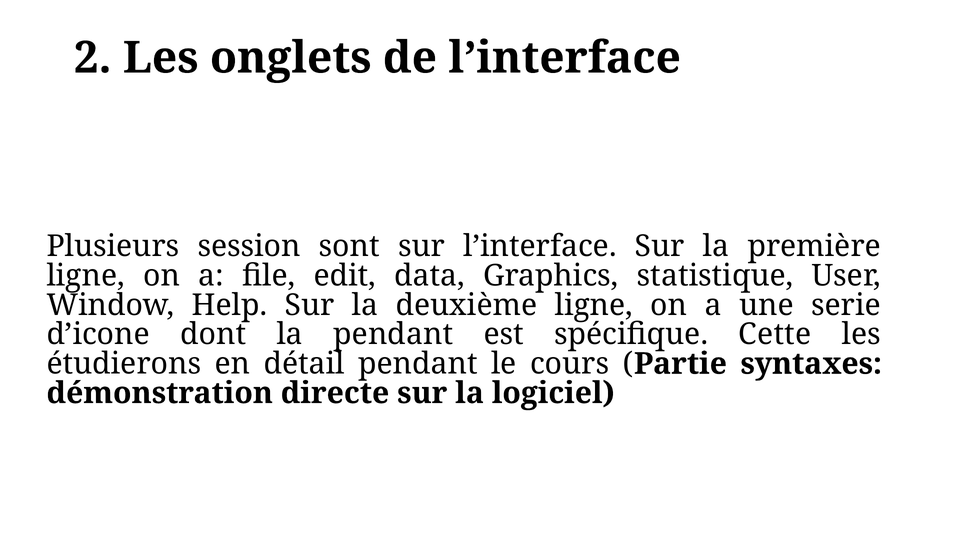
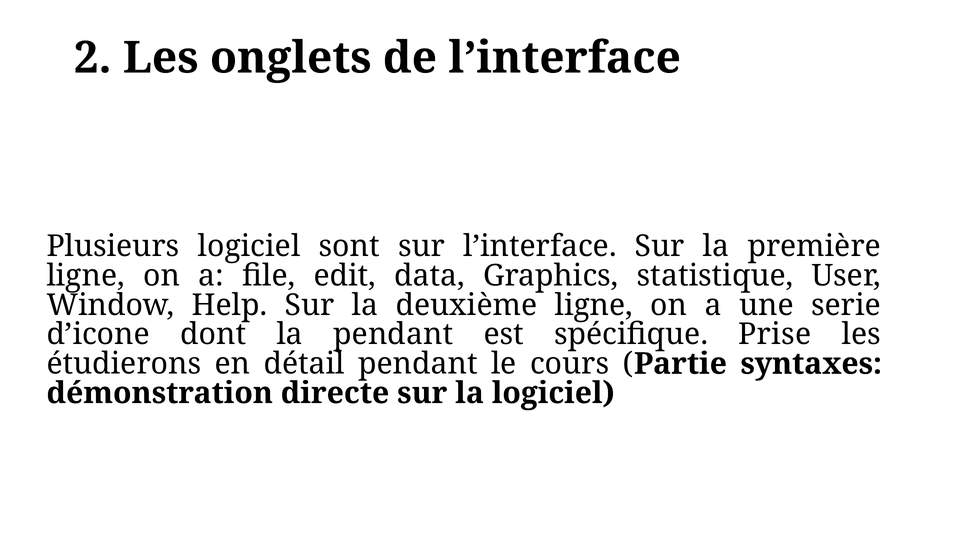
Plusieurs session: session -> logiciel (249, 246)
Cette: Cette -> Prise (775, 334)
